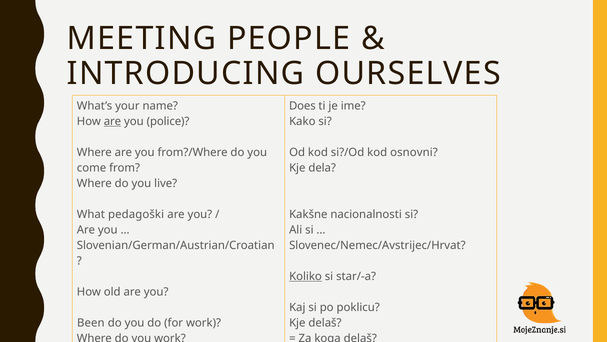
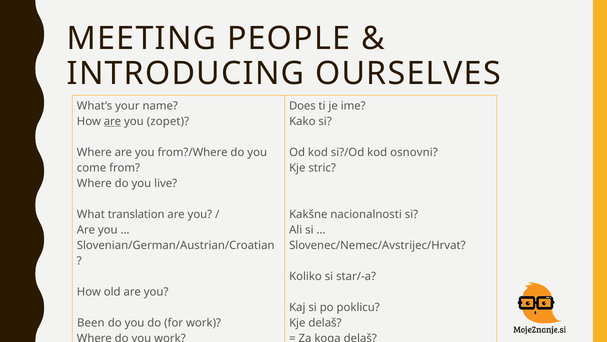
police: police -> zopet (168, 121)
dela: dela -> stric (322, 168)
pedagoški: pedagoški -> translation (136, 214)
Koliko underline: present -> none (306, 276)
